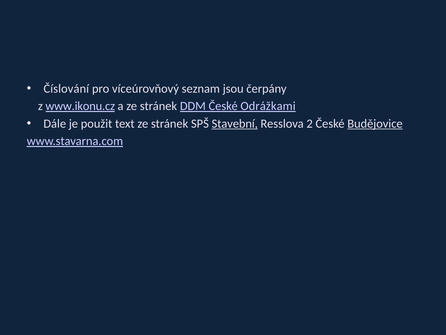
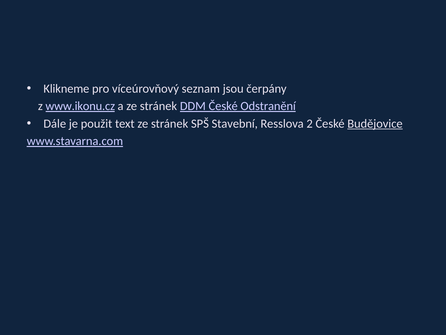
Číslování: Číslování -> Klikneme (66, 89)
Odrážkami: Odrážkami -> Odstranění (268, 106)
Stavební underline: present -> none (235, 124)
